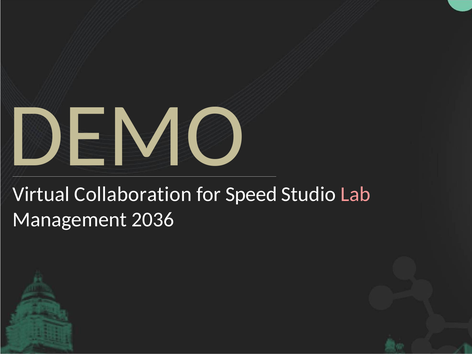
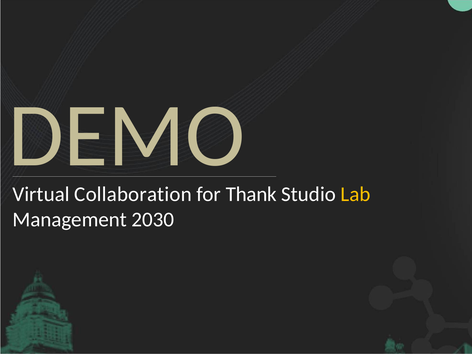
Speed: Speed -> Thank (251, 194)
Lab colour: pink -> yellow (356, 194)
2036: 2036 -> 2030 (153, 219)
